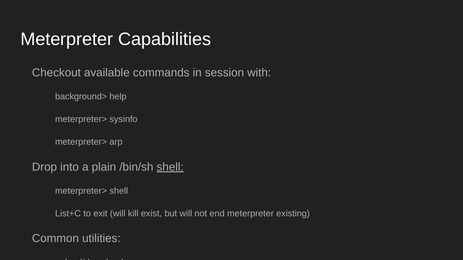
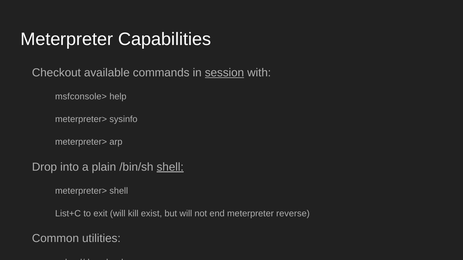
session underline: none -> present (224, 73)
background>: background> -> msfconsole> (81, 97)
existing: existing -> reverse (293, 214)
